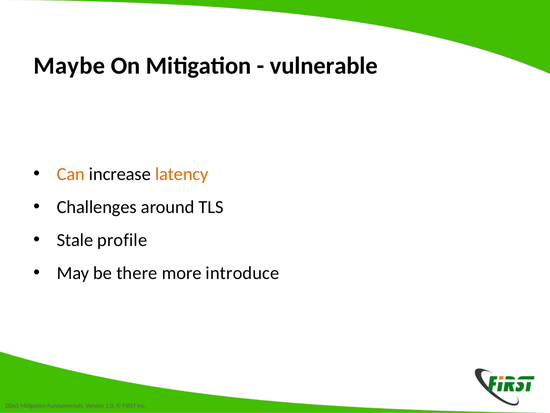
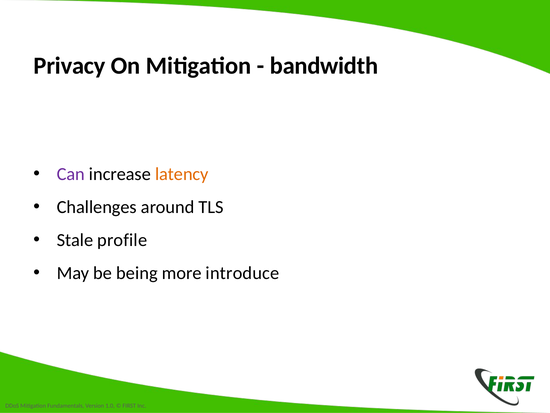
Maybe: Maybe -> Privacy (70, 66)
vulnerable: vulnerable -> bandwidth (324, 66)
Can colour: orange -> purple (71, 174)
there: there -> being (137, 273)
